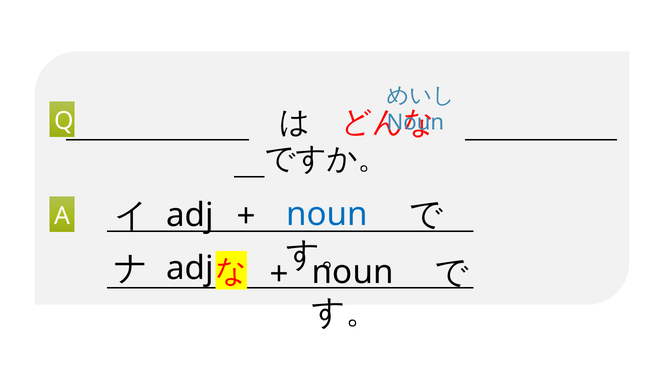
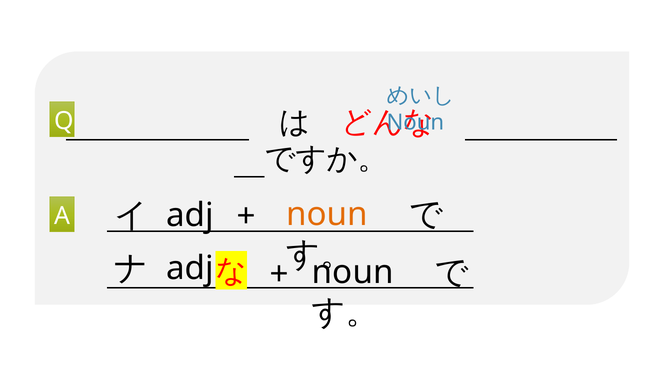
noun colour: blue -> orange (327, 214)
